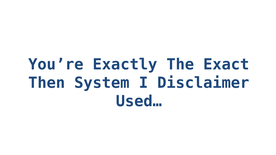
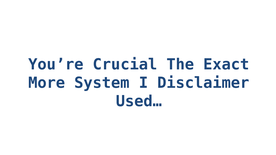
Exactly: Exactly -> Crucial (125, 65)
Then: Then -> More (47, 83)
